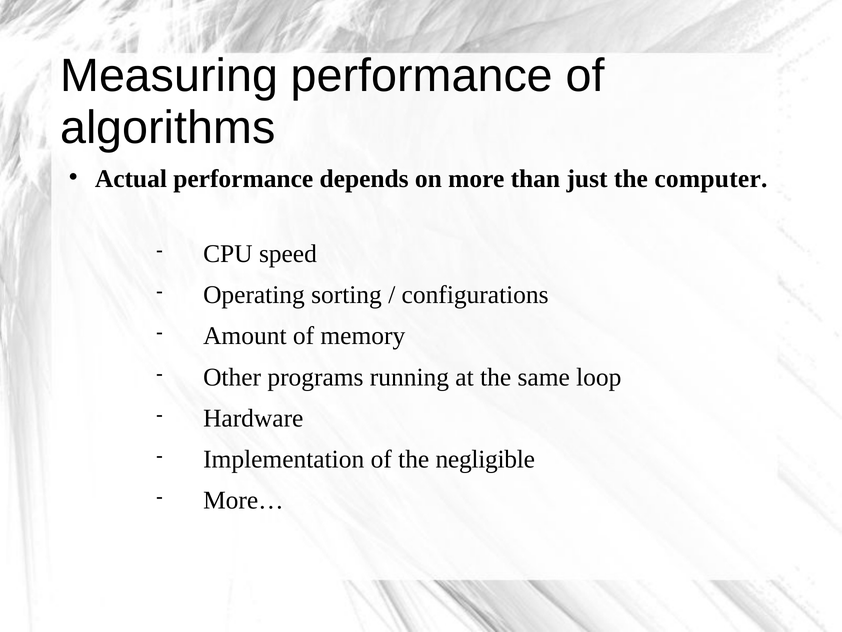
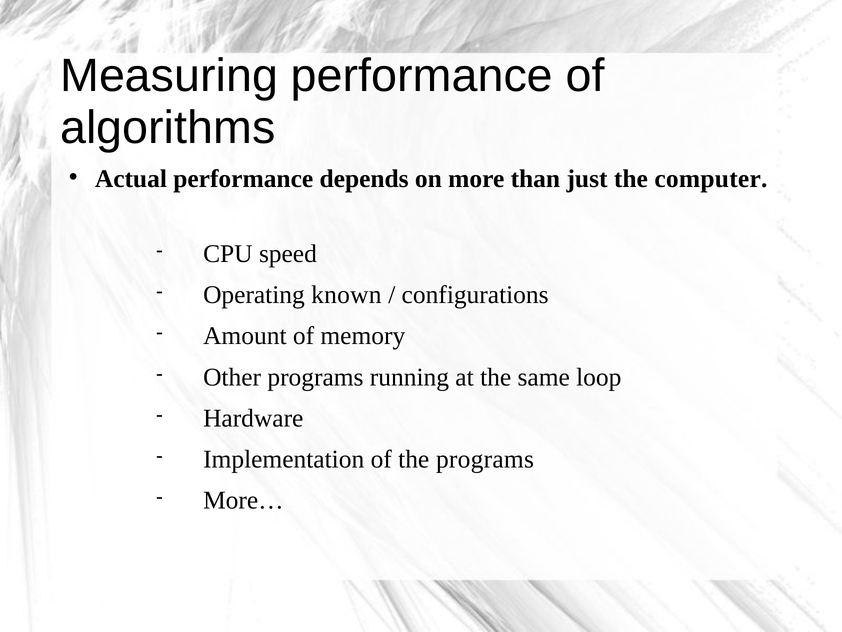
sorting: sorting -> known (346, 295)
the negligible: negligible -> programs (485, 459)
